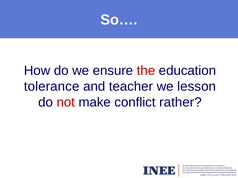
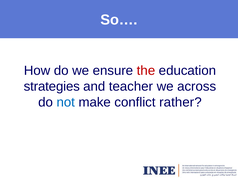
tolerance: tolerance -> strategies (52, 87)
lesson: lesson -> across (197, 87)
not colour: red -> blue (66, 102)
